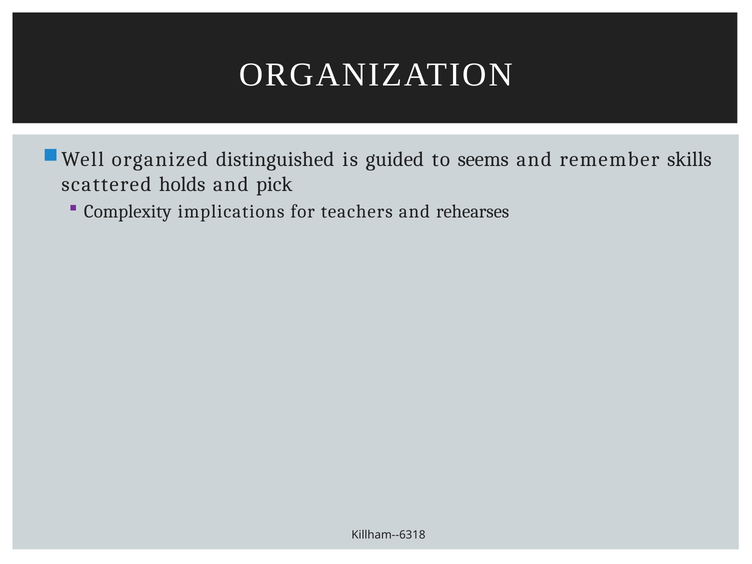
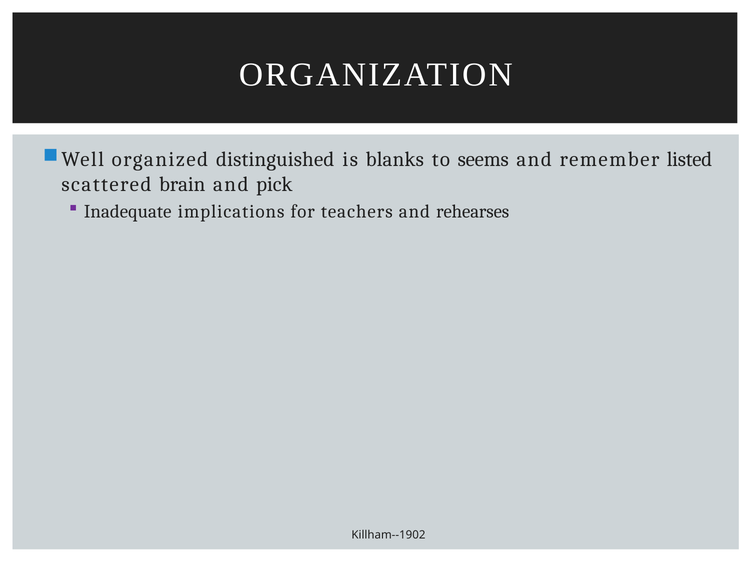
guided: guided -> blanks (395, 159)
skills: skills -> listed (690, 159)
holds: holds -> brain (182, 184)
Complexity: Complexity -> Inadequate (128, 212)
Killham--6318: Killham--6318 -> Killham--1902 (388, 535)
